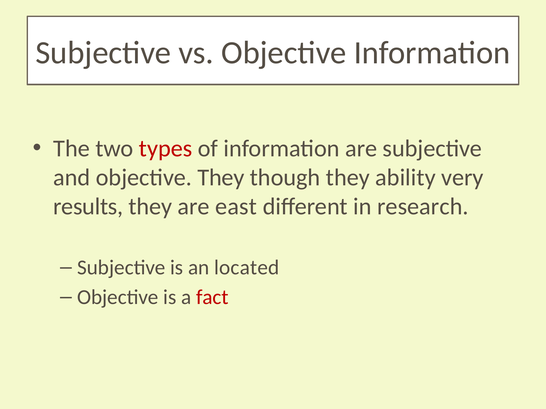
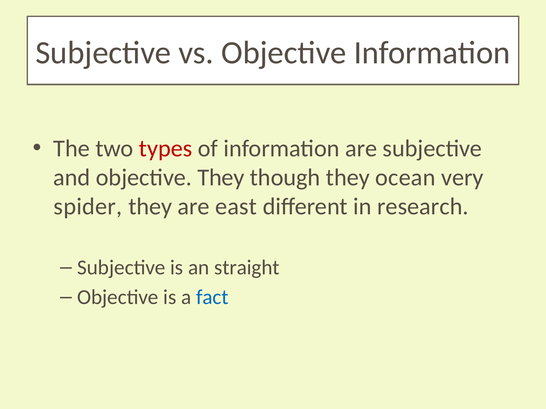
ability: ability -> ocean (405, 178)
results: results -> spider (88, 207)
located: located -> straight (247, 268)
fact colour: red -> blue (212, 298)
